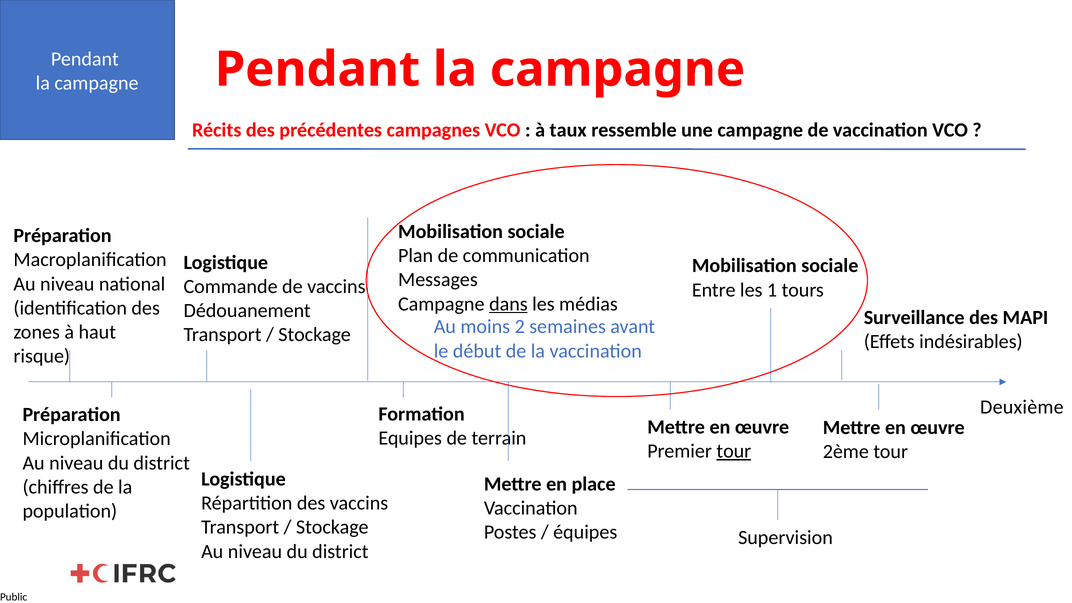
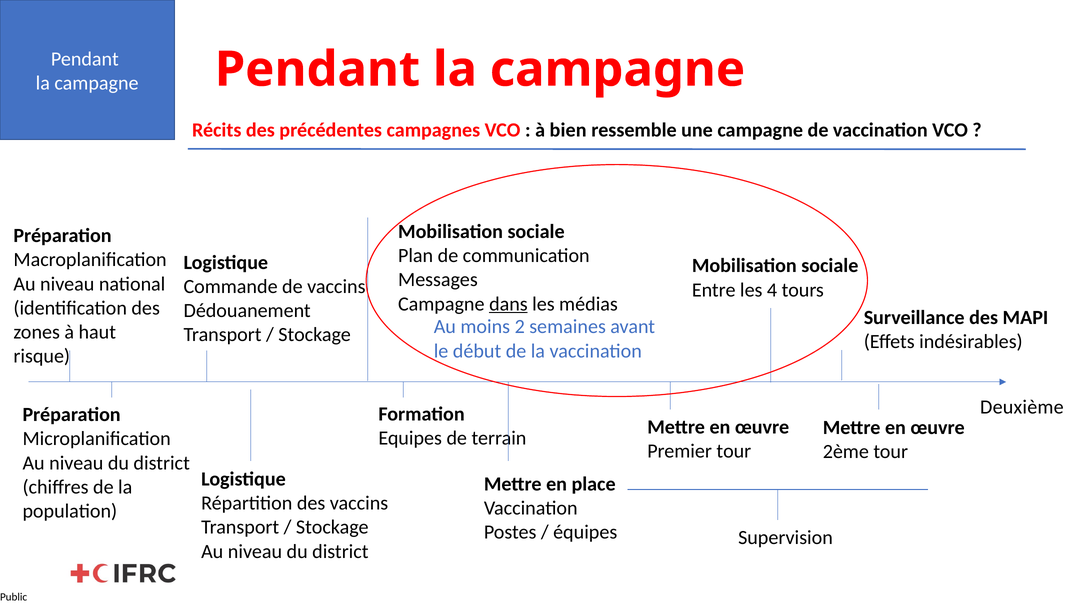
taux: taux -> bien (568, 130)
1: 1 -> 4 (772, 290)
tour underline: present -> none (734, 451)
